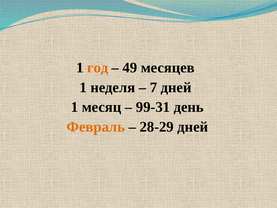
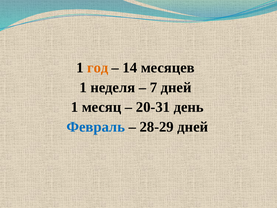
49: 49 -> 14 (130, 68)
99-31: 99-31 -> 20-31 (153, 107)
Февраль colour: orange -> blue (96, 127)
